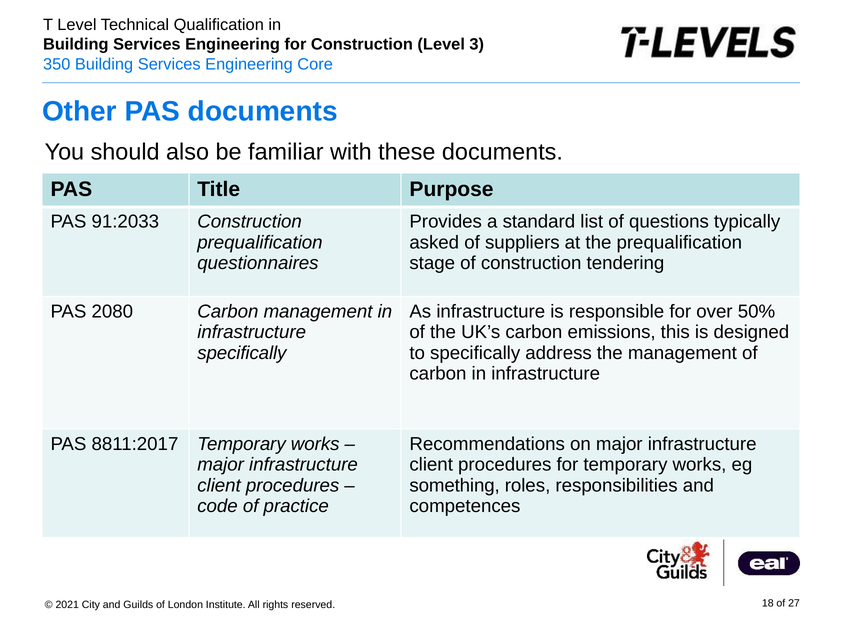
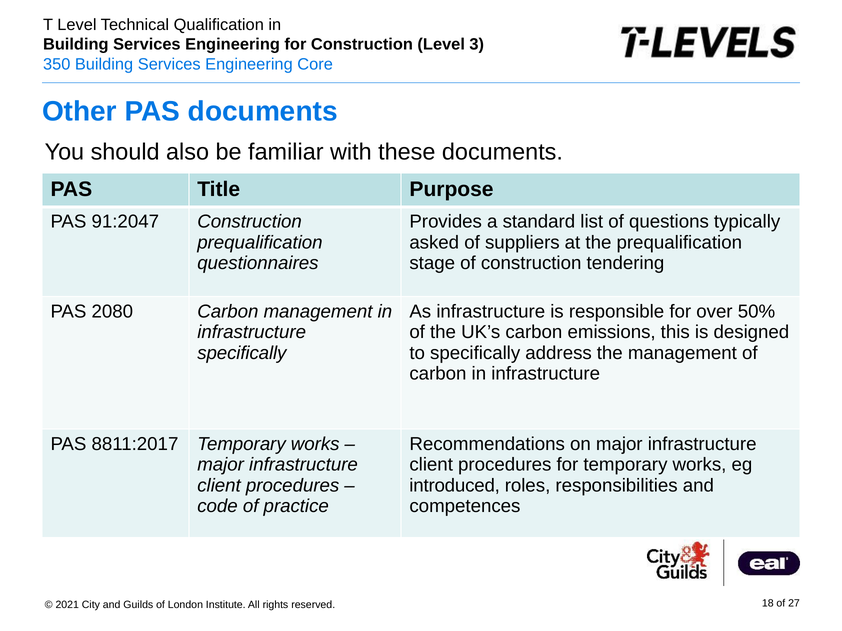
91:2033: 91:2033 -> 91:2047 (125, 222)
something: something -> introduced (455, 486)
